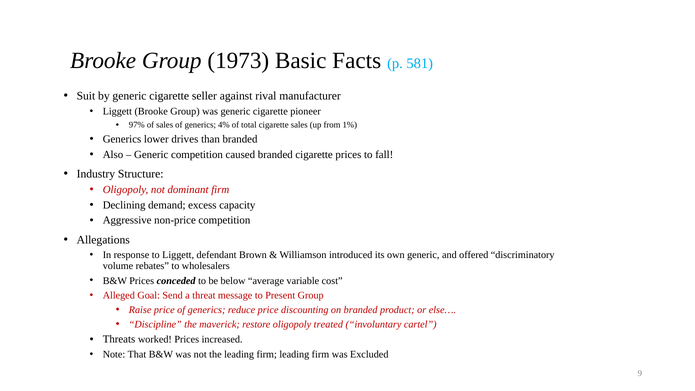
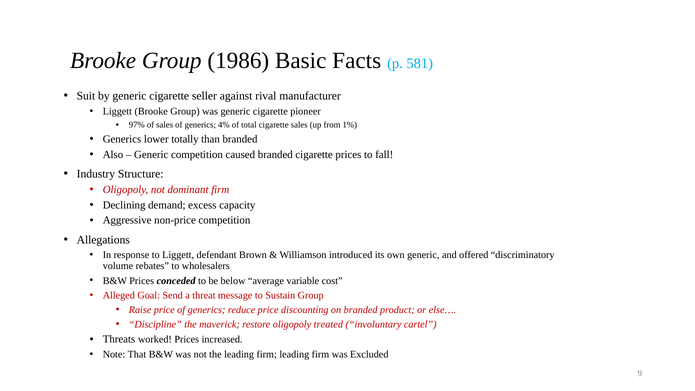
1973: 1973 -> 1986 (238, 60)
drives: drives -> totally (185, 139)
Present: Present -> Sustain (280, 295)
